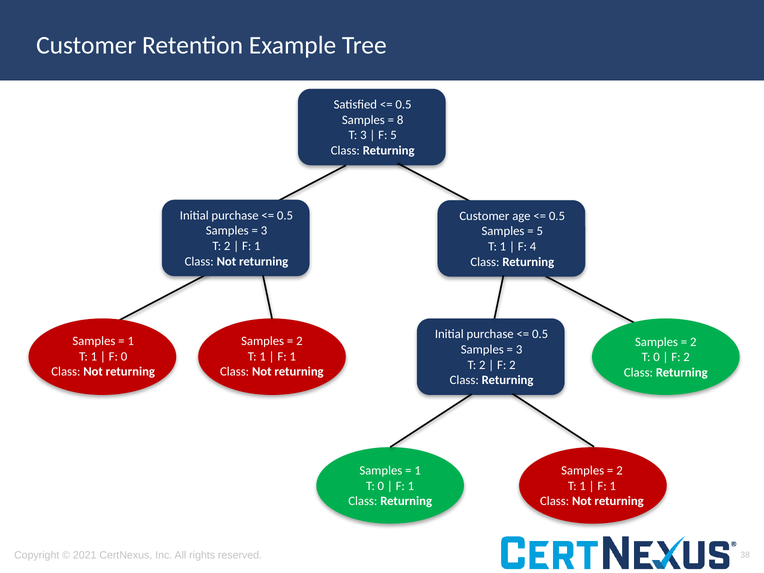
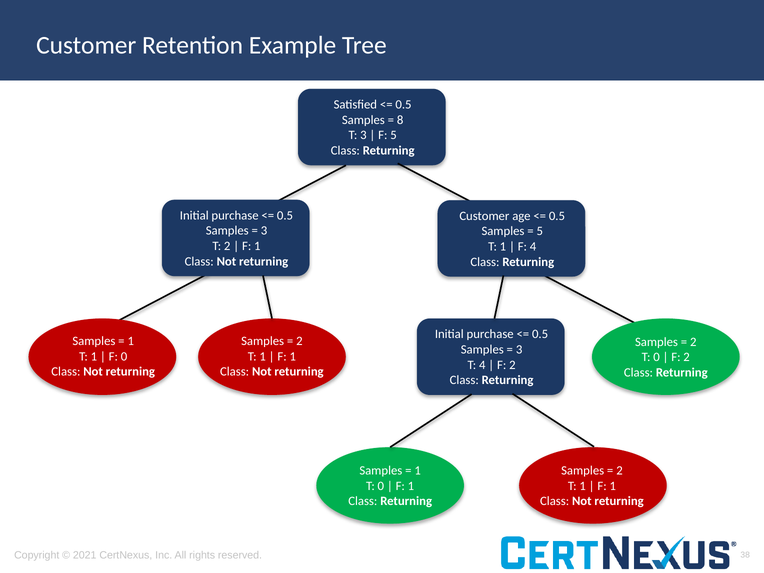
2: 2 -> 4 (482, 365)
